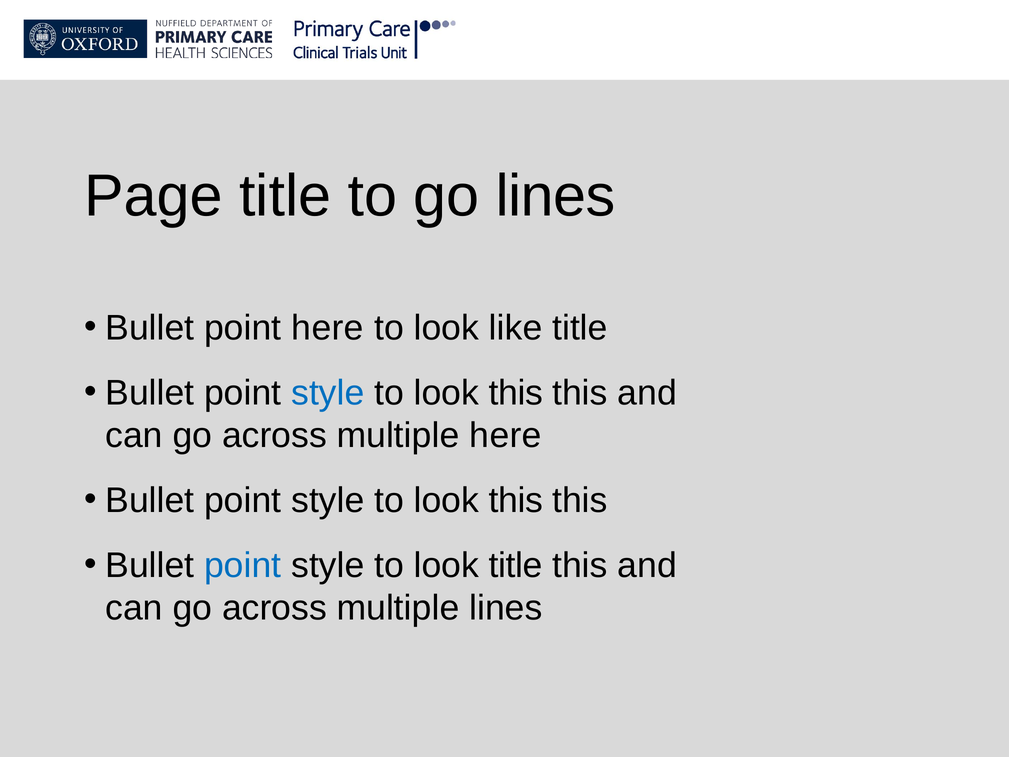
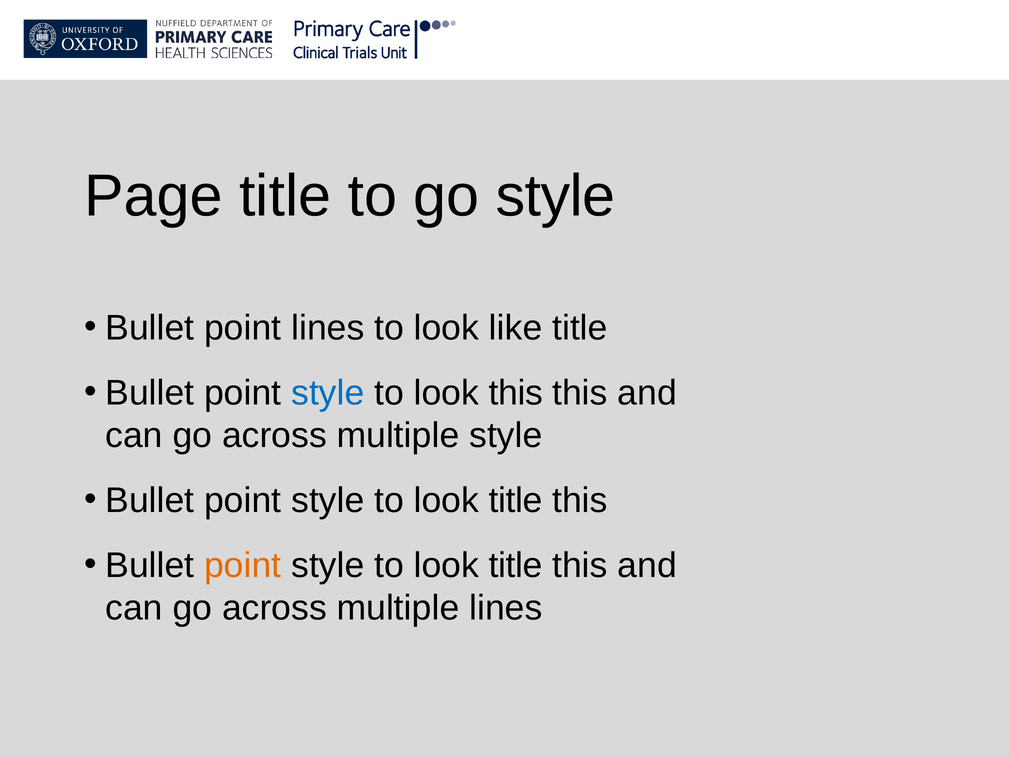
go lines: lines -> style (555, 196)
point here: here -> lines (328, 328)
multiple here: here -> style (506, 436)
this: this -> title (516, 501)
point colour: blue -> orange (243, 566)
